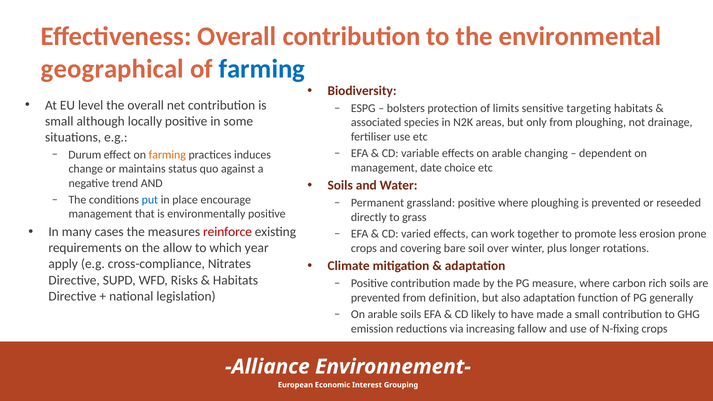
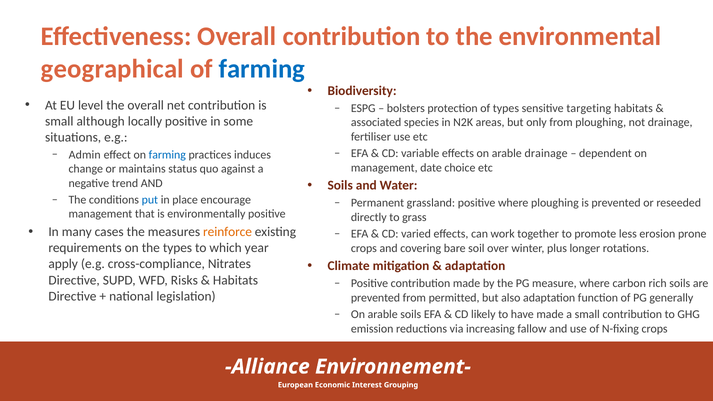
of limits: limits -> types (506, 108)
arable changing: changing -> drainage (546, 153)
Durum: Durum -> Admin (85, 155)
farming colour: orange -> blue (167, 155)
reinforce colour: red -> orange (228, 232)
the allow: allow -> types (177, 248)
definition: definition -> permitted (454, 298)
